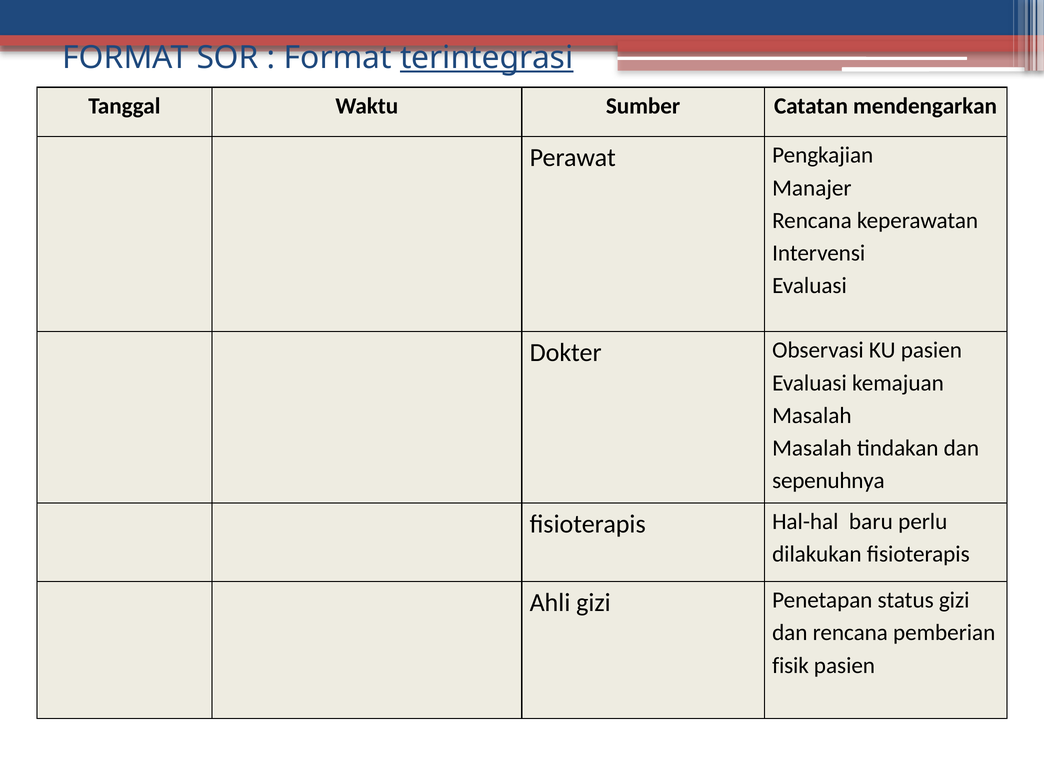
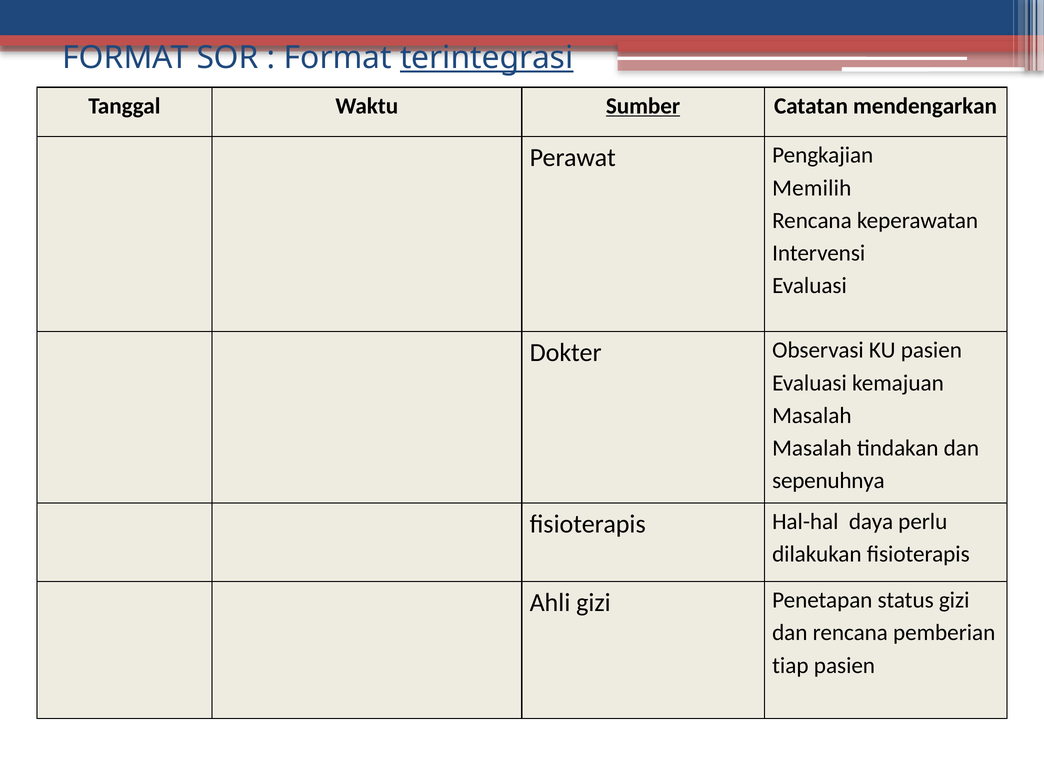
Sumber underline: none -> present (643, 106)
Manajer: Manajer -> Memilih (812, 188)
baru: baru -> daya (871, 522)
fisik: fisik -> tiap (790, 665)
